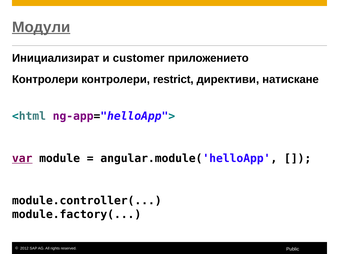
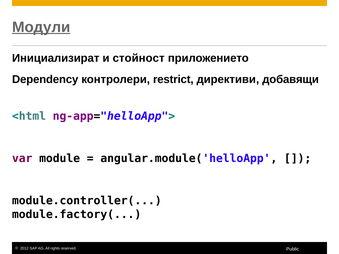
customer: customer -> стойност (139, 58)
Контролери: Контролери -> Dependency (45, 79)
натискане: натискане -> добавящи (291, 79)
var underline: present -> none (22, 159)
